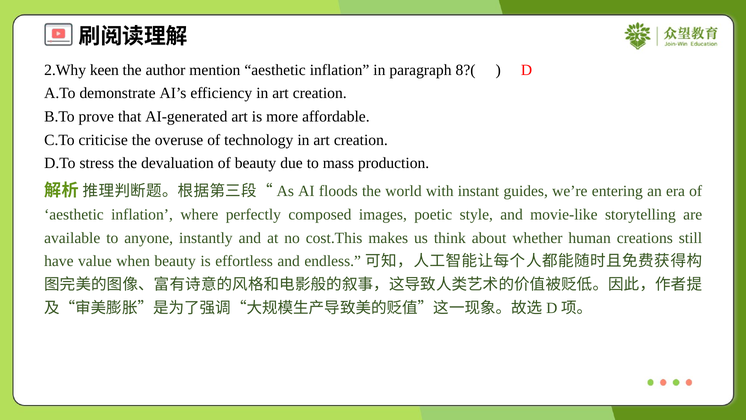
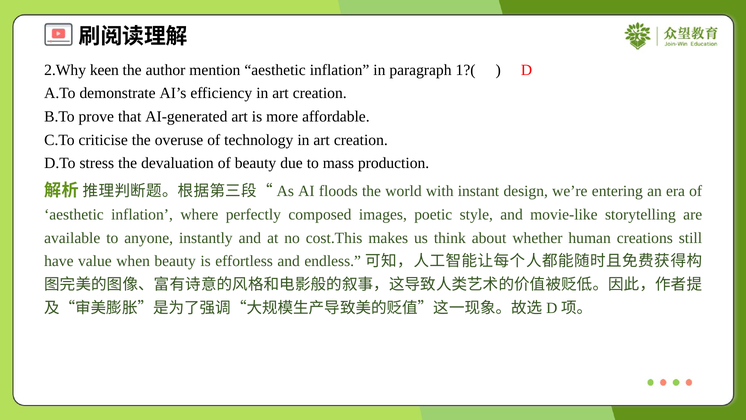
8?(: 8?( -> 1?( (466, 70)
guides: guides -> design (526, 191)
